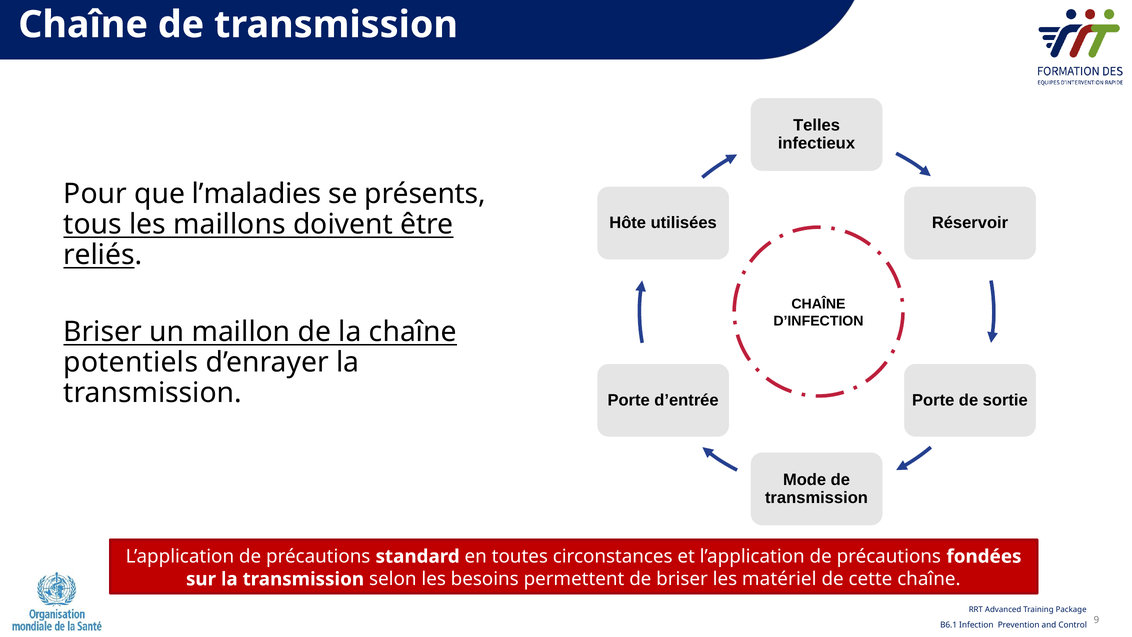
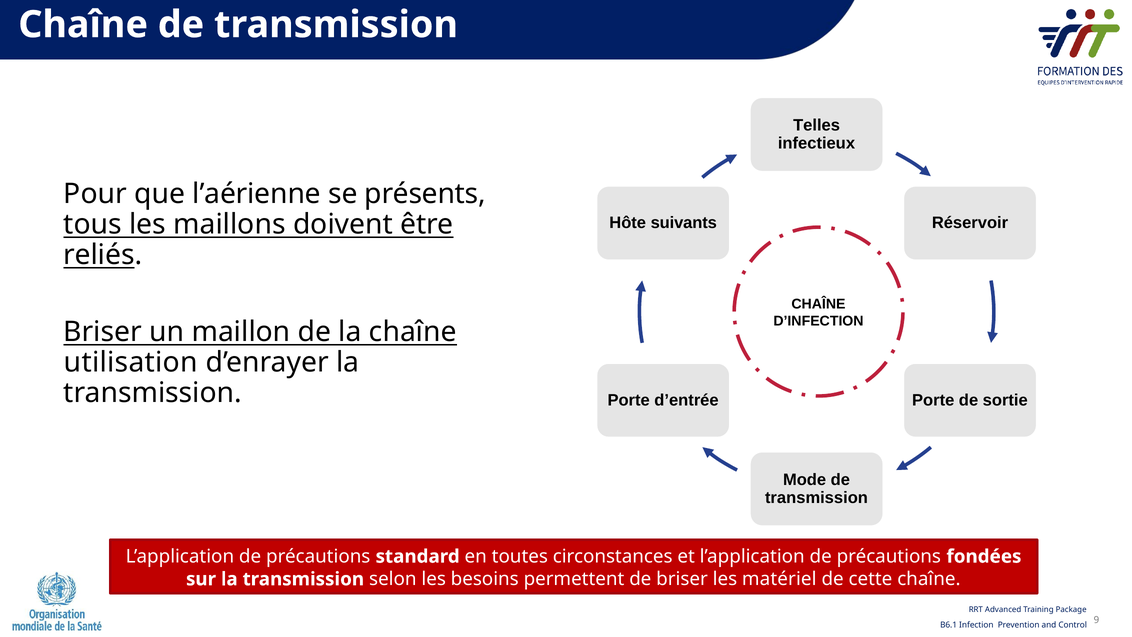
l’maladies: l’maladies -> l’aérienne (257, 194)
utilisées: utilisées -> suivants (684, 223)
potentiels: potentiels -> utilisation (131, 362)
